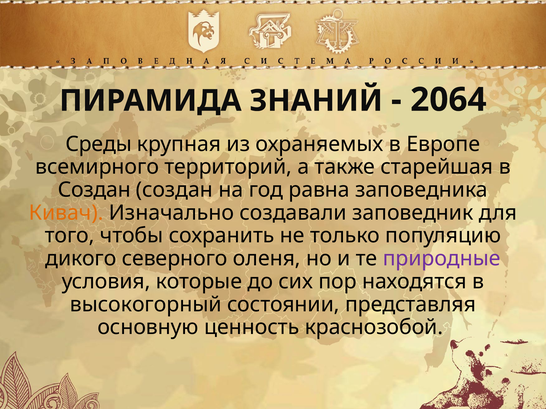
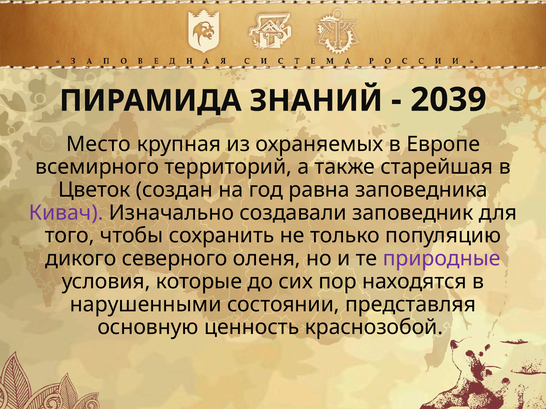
2064: 2064 -> 2039 (448, 100)
Среды: Среды -> Место (99, 144)
Создан: Создан -> Цветок (94, 190)
Кивач colour: orange -> purple (66, 213)
высокогорный: высокогорный -> нарушенными (146, 305)
